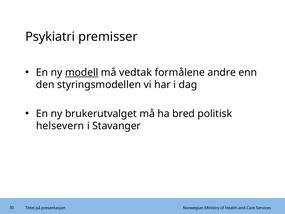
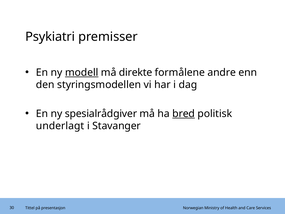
vedtak: vedtak -> direkte (136, 72)
brukerutvalget: brukerutvalget -> spesialrådgiver (101, 113)
bred underline: none -> present (184, 113)
helsevern: helsevern -> underlagt (60, 126)
